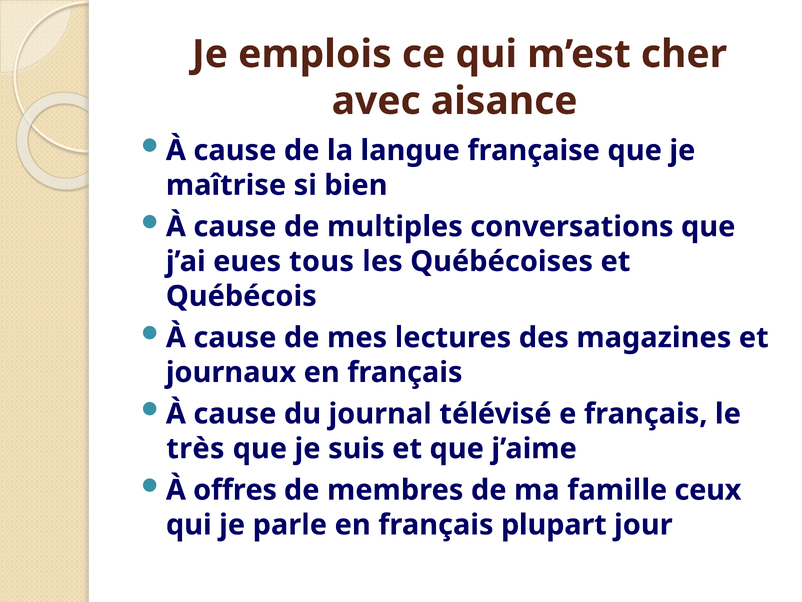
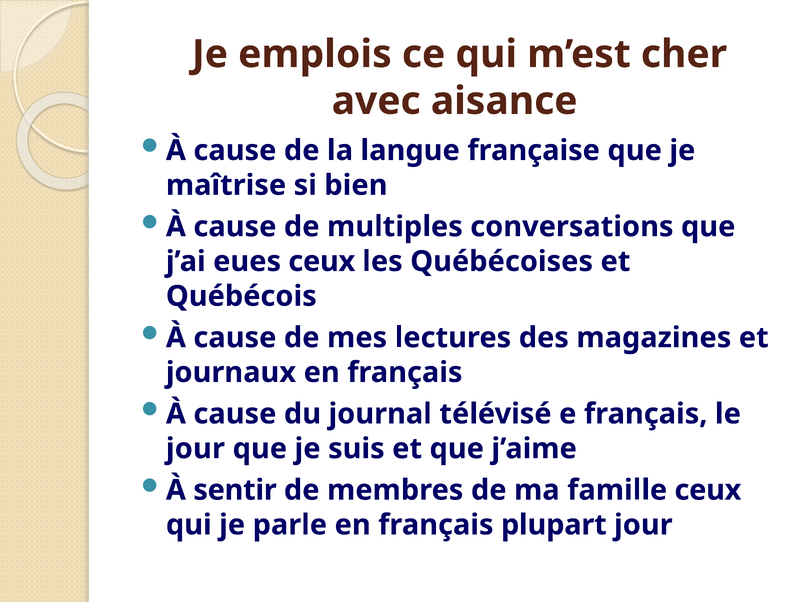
eues tous: tous -> ceux (322, 261)
très: très -> jour (195, 448)
offres: offres -> sentir (235, 490)
